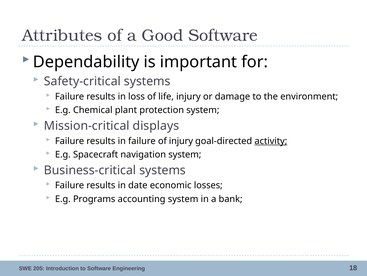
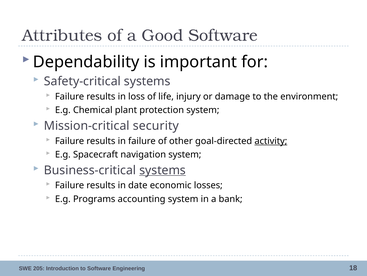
displays: displays -> security (156, 125)
of injury: injury -> other (181, 141)
systems underline: none -> present (163, 170)
